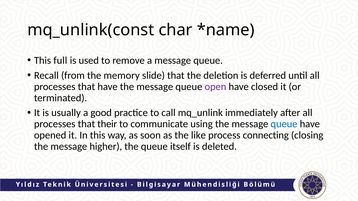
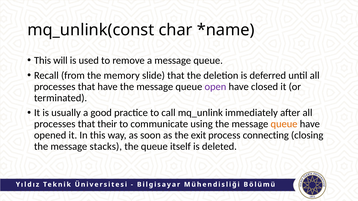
full: full -> will (60, 61)
queue colour: blue -> orange (284, 124)
like: like -> exit (198, 136)
higher: higher -> stacks (106, 147)
